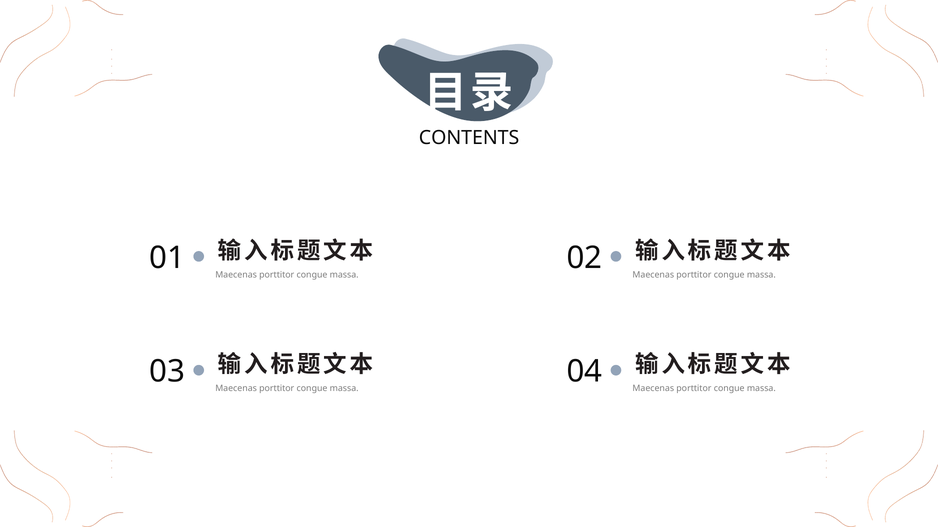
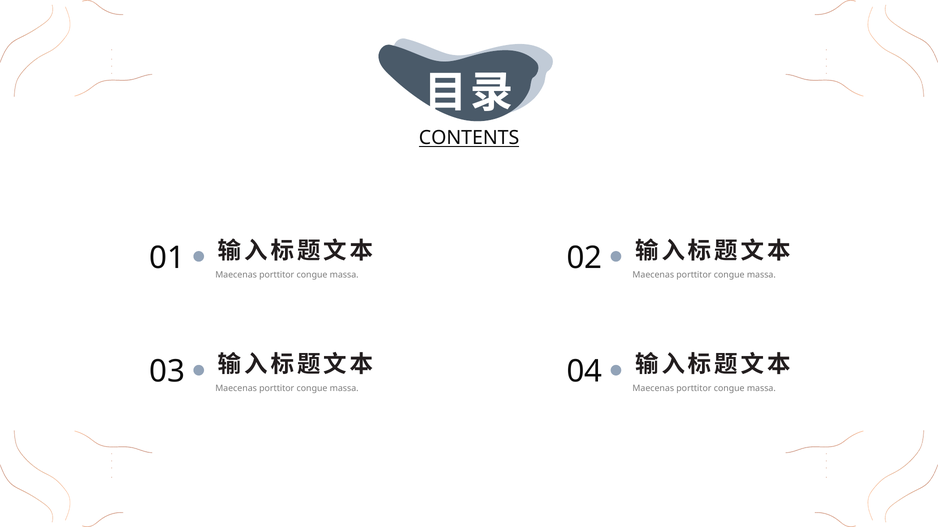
CONTENTS underline: none -> present (469, 138)
